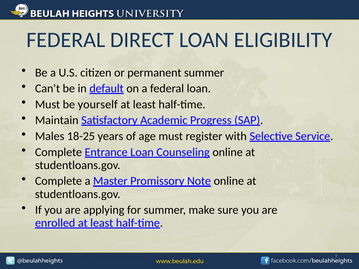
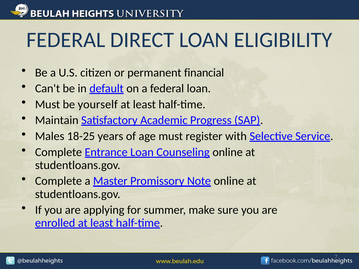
permanent summer: summer -> financial (204, 73)
